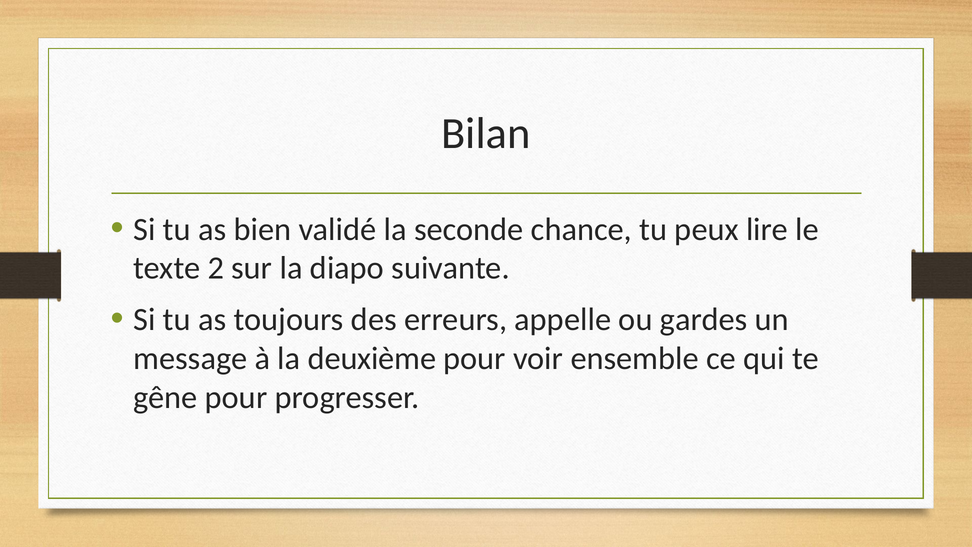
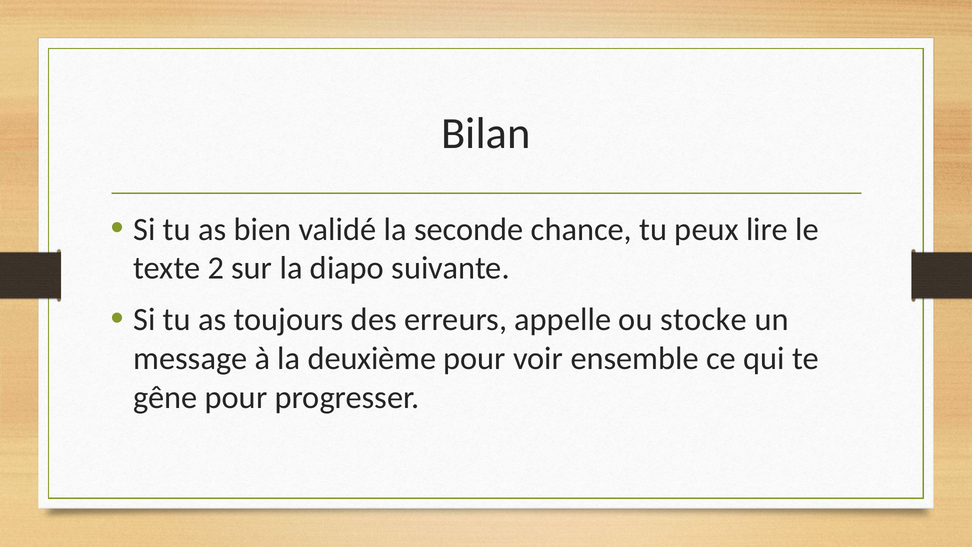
gardes: gardes -> stocke (704, 320)
